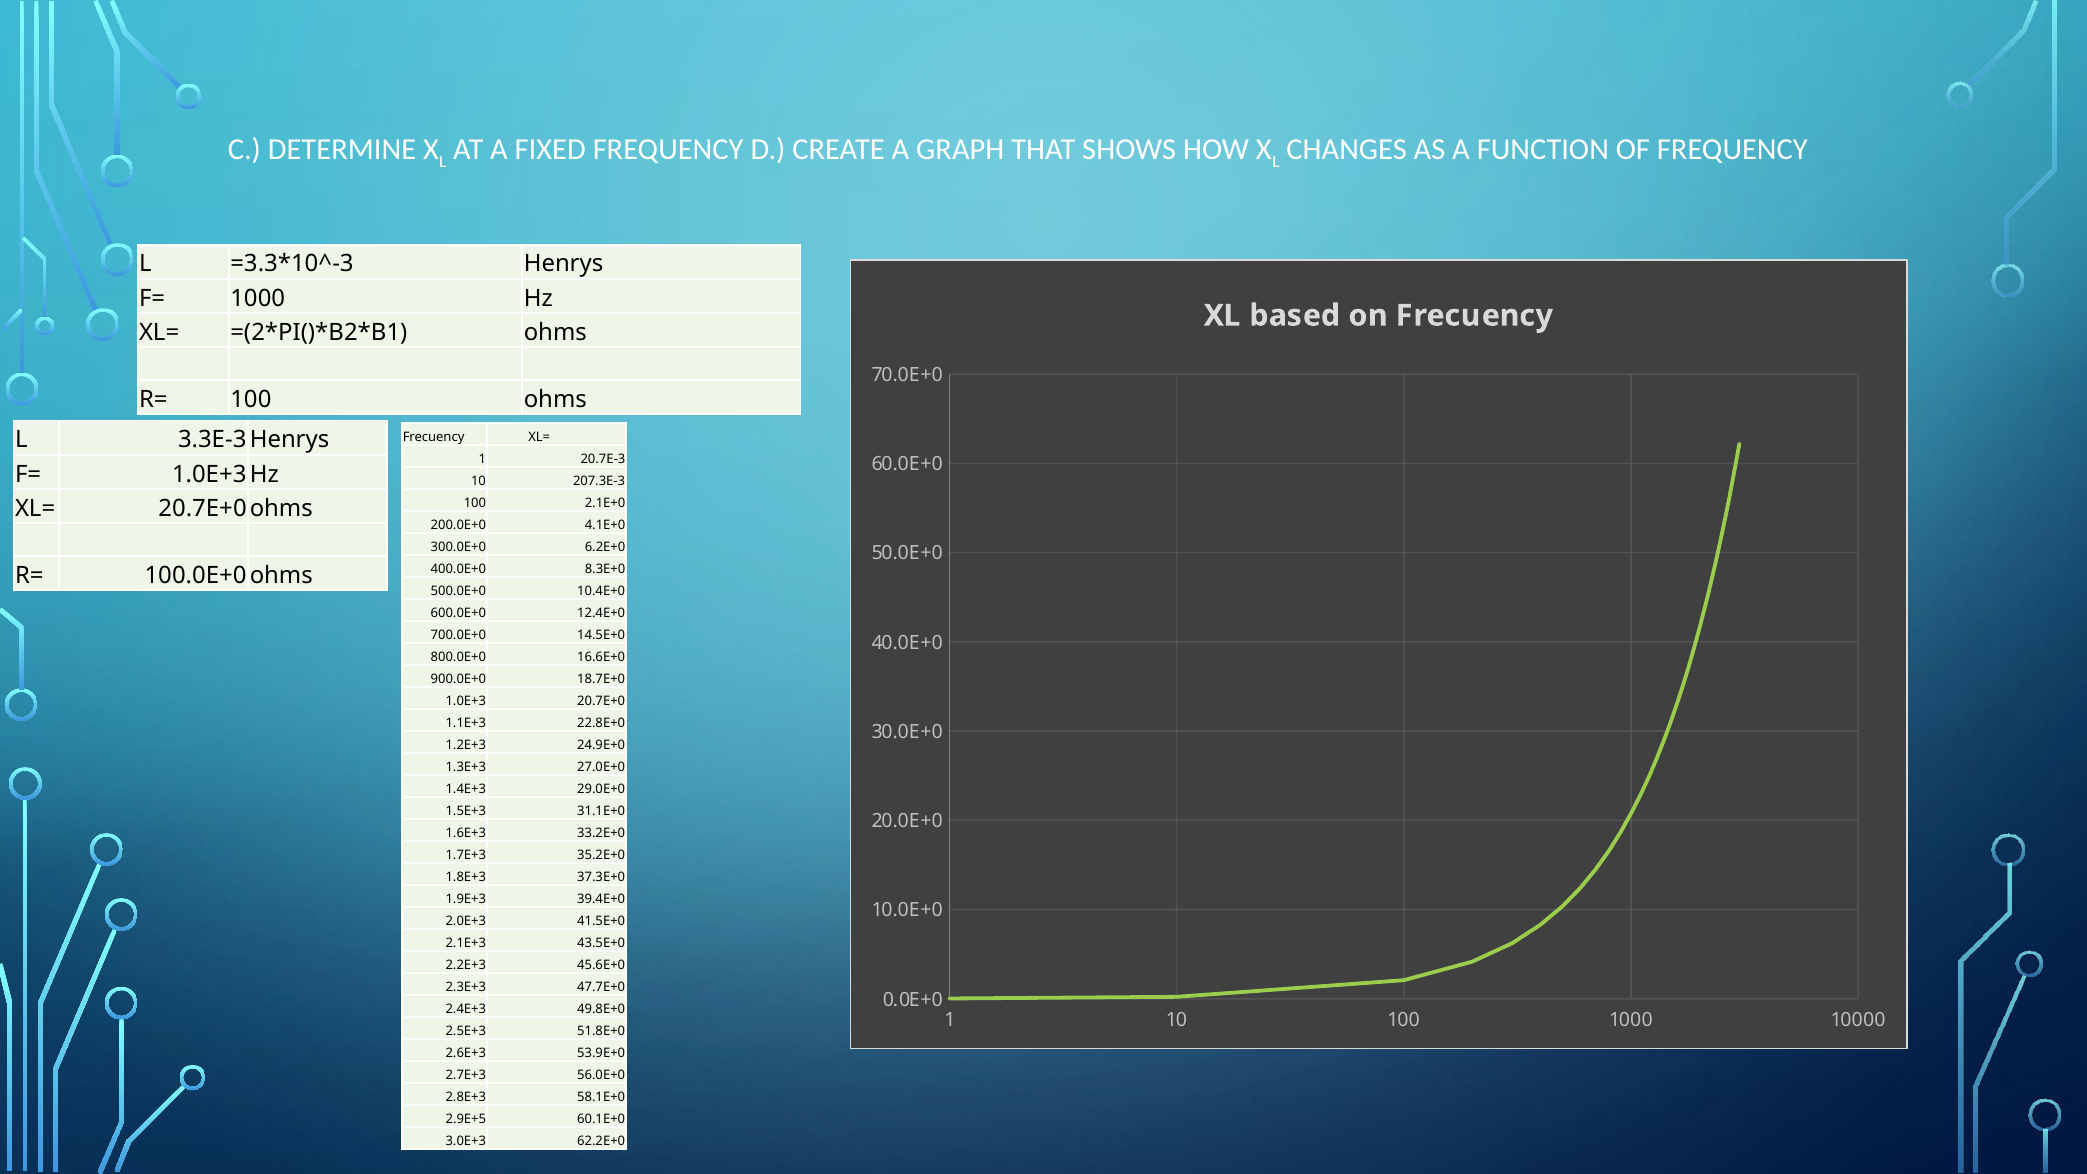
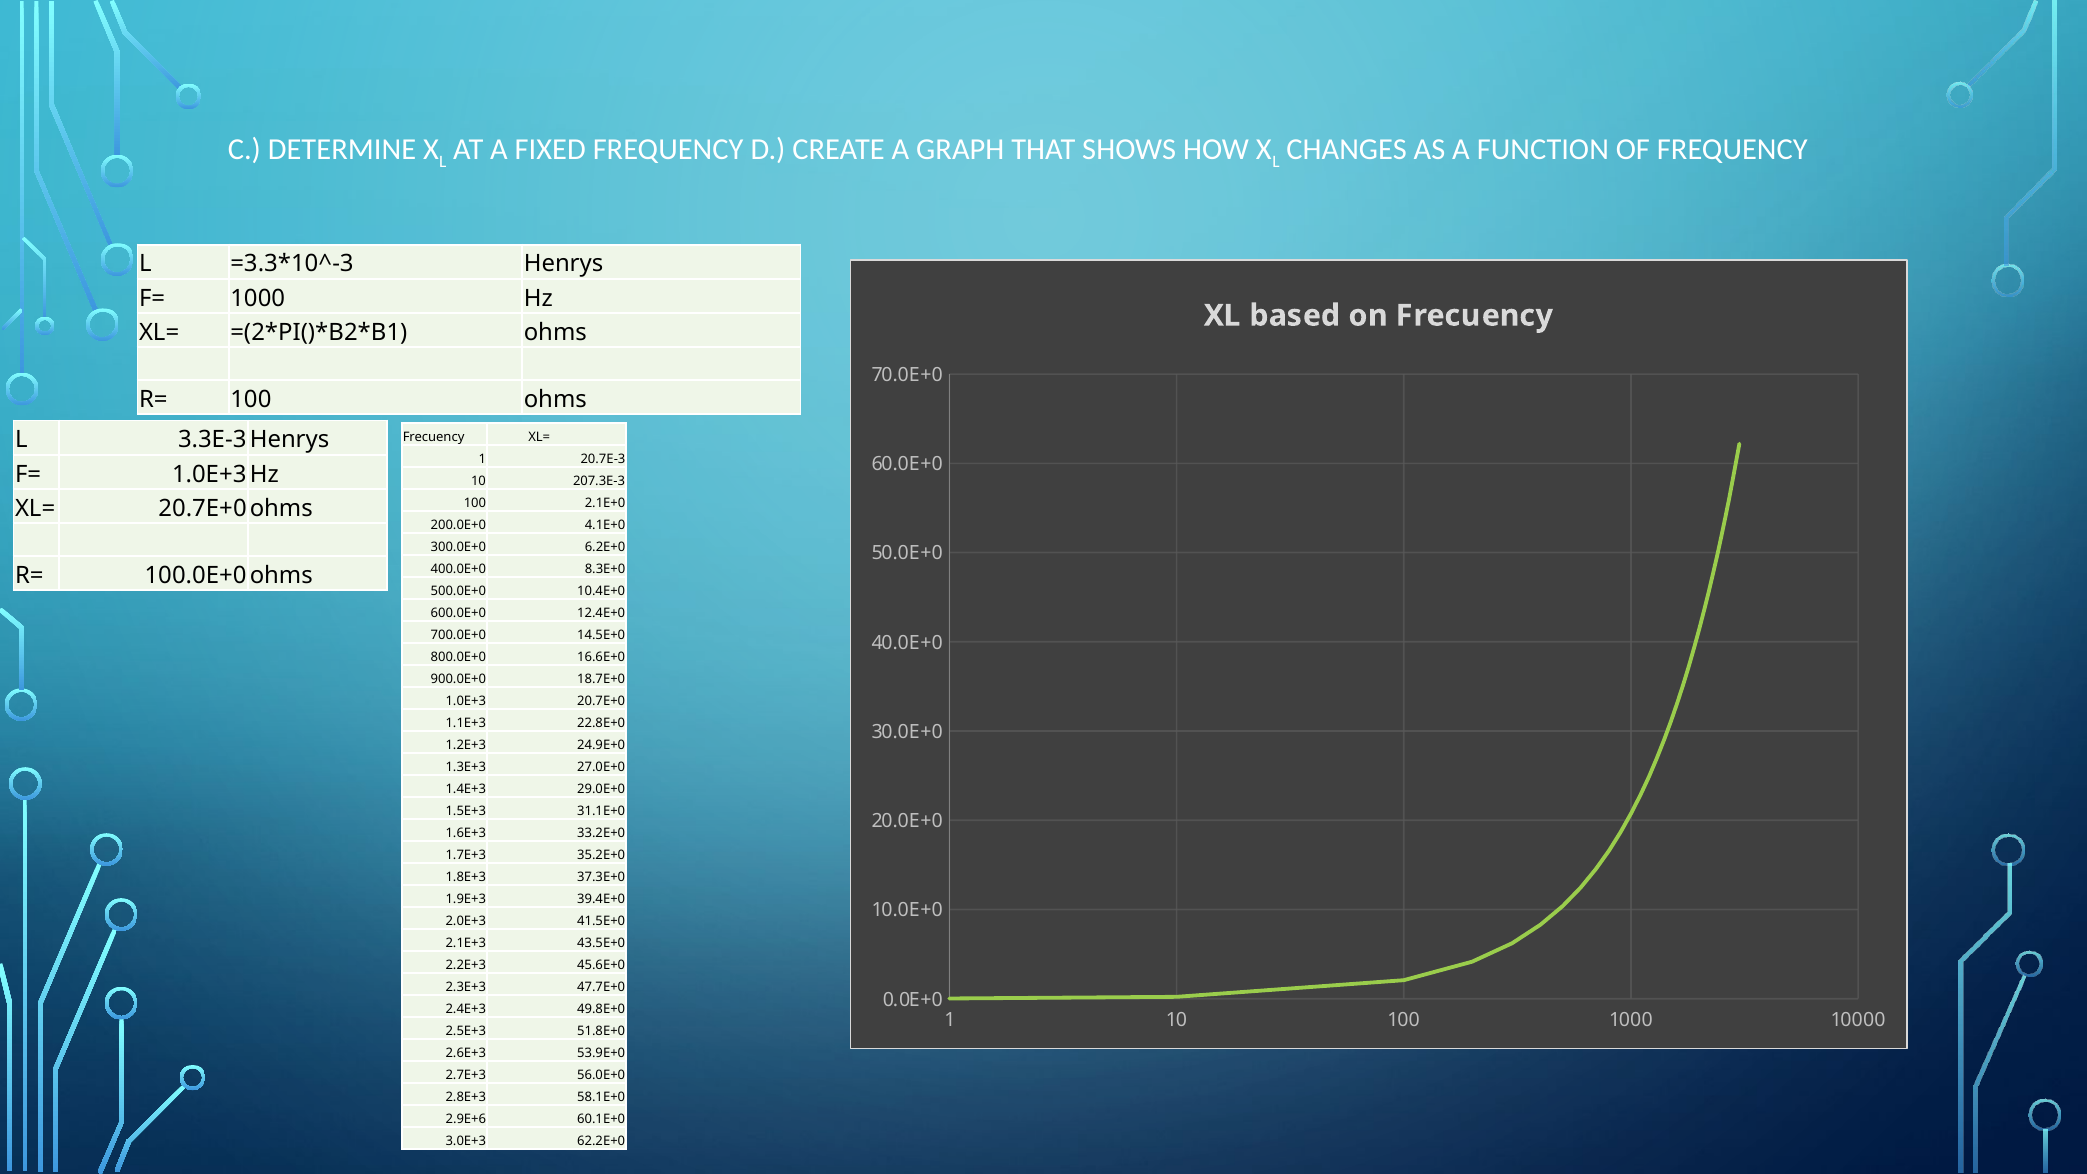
2.9E+5: 2.9E+5 -> 2.9E+6 (466, 1119)
